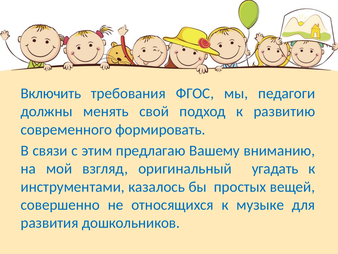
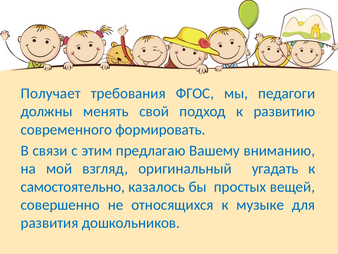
Включить: Включить -> Получает (51, 93)
инструментами: инструментами -> самостоятельно (73, 186)
